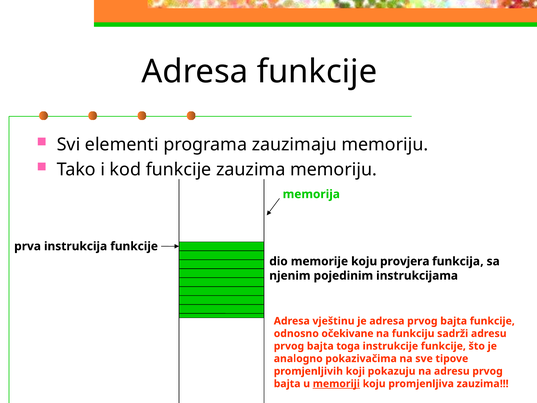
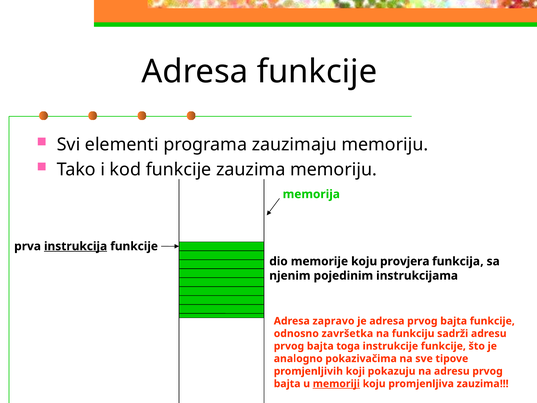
instrukcija underline: none -> present (76, 246)
vještinu: vještinu -> zapravo (333, 321)
očekivane: očekivane -> završetka (347, 333)
